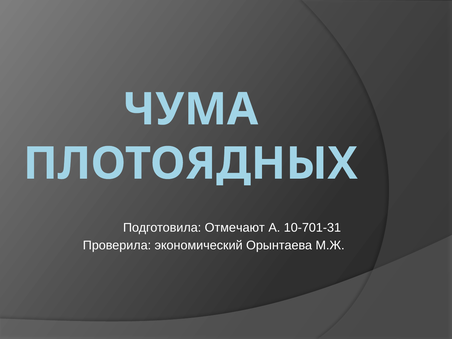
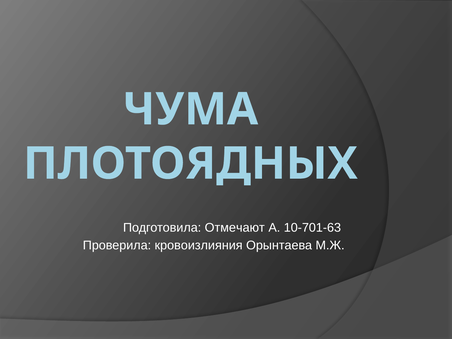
10-701-31: 10-701-31 -> 10-701-63 (312, 228)
экономический: экономический -> кровоизлияния (199, 245)
